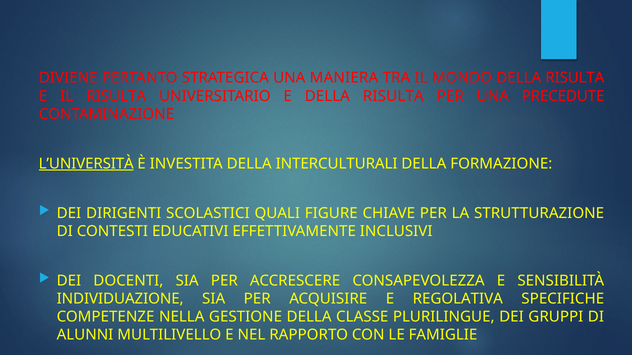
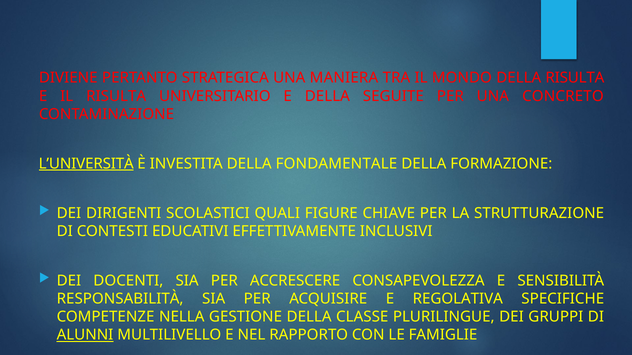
E DELLA RISULTA: RISULTA -> SEGUITE (393, 96)
PRECEDUTE: PRECEDUTE -> CONCRETO (563, 96)
INTERCULTURALI: INTERCULTURALI -> FONDAMENTALE (336, 164)
INDIVIDUAZIONE: INDIVIDUAZIONE -> RESPONSABILITÀ (120, 299)
ALUNNI underline: none -> present (85, 335)
